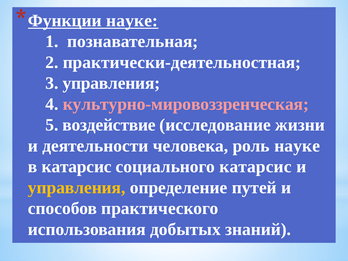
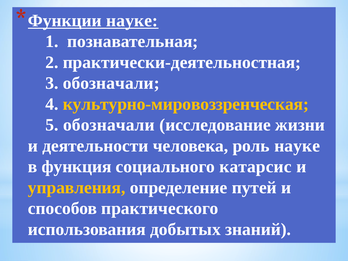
3 управления: управления -> обозначали (111, 83)
культурно-мировоззренческая colour: pink -> yellow (186, 104)
5 воздействие: воздействие -> обозначали (109, 125)
в катарсис: катарсис -> функция (77, 167)
